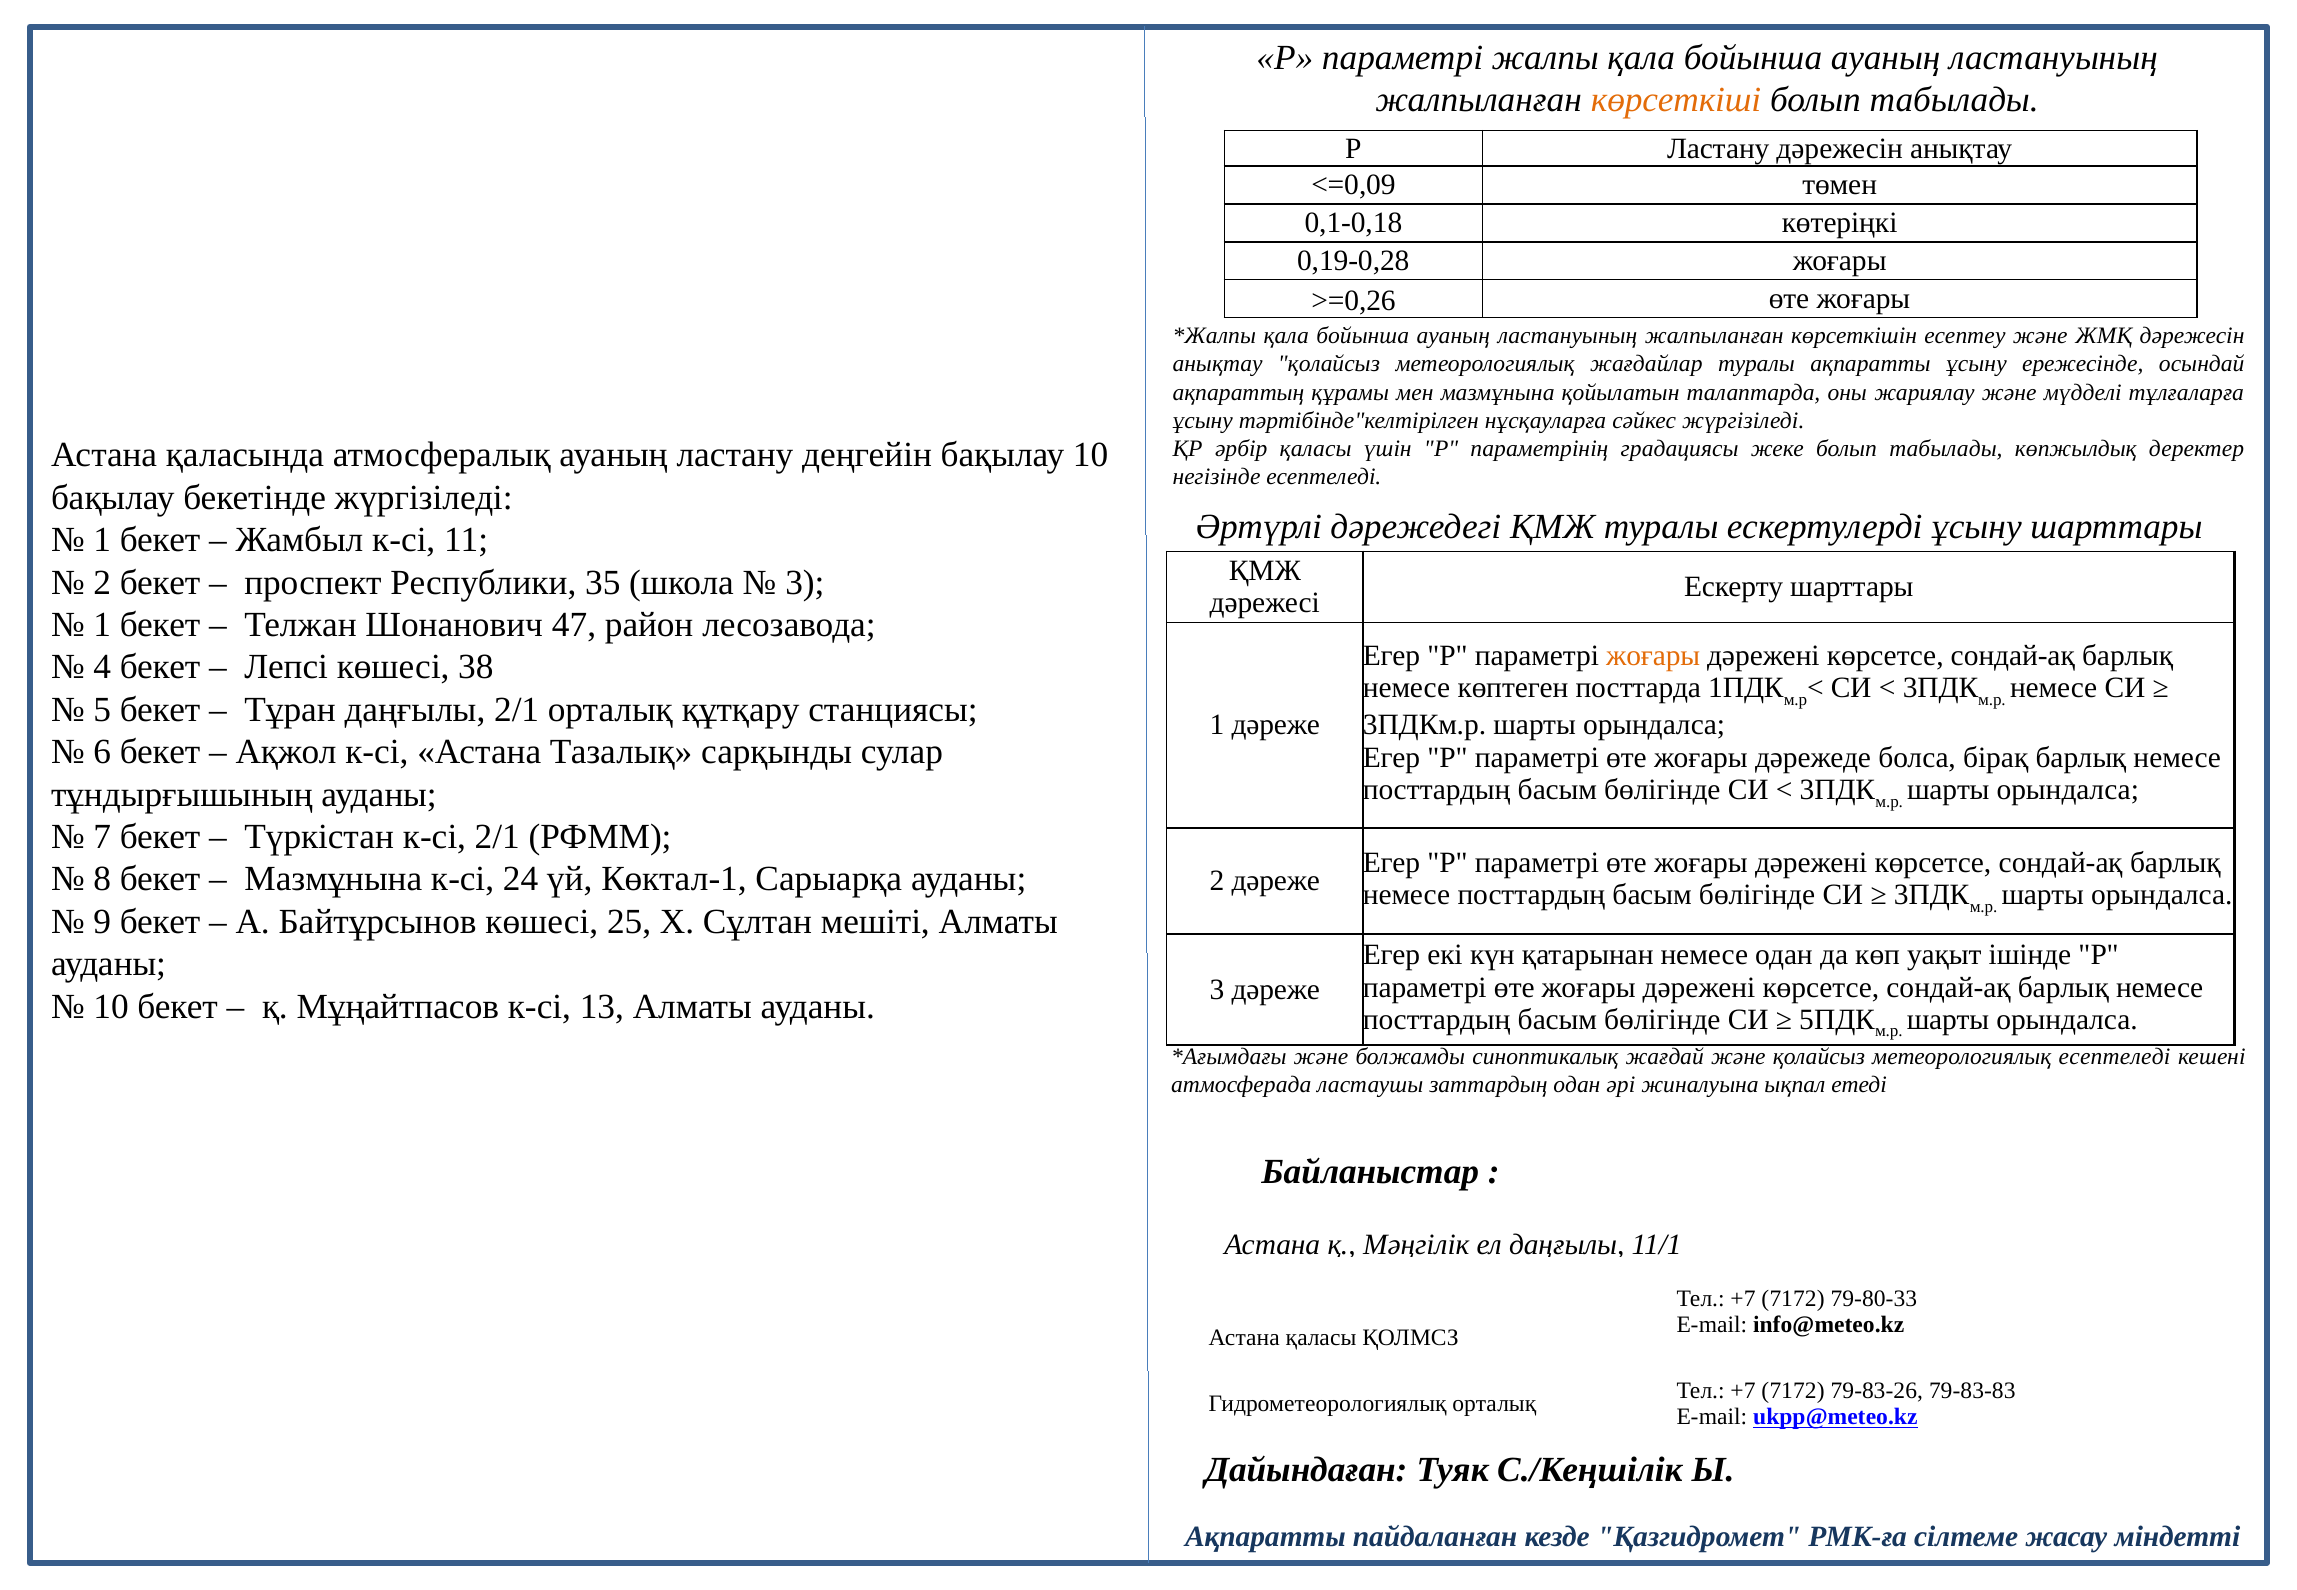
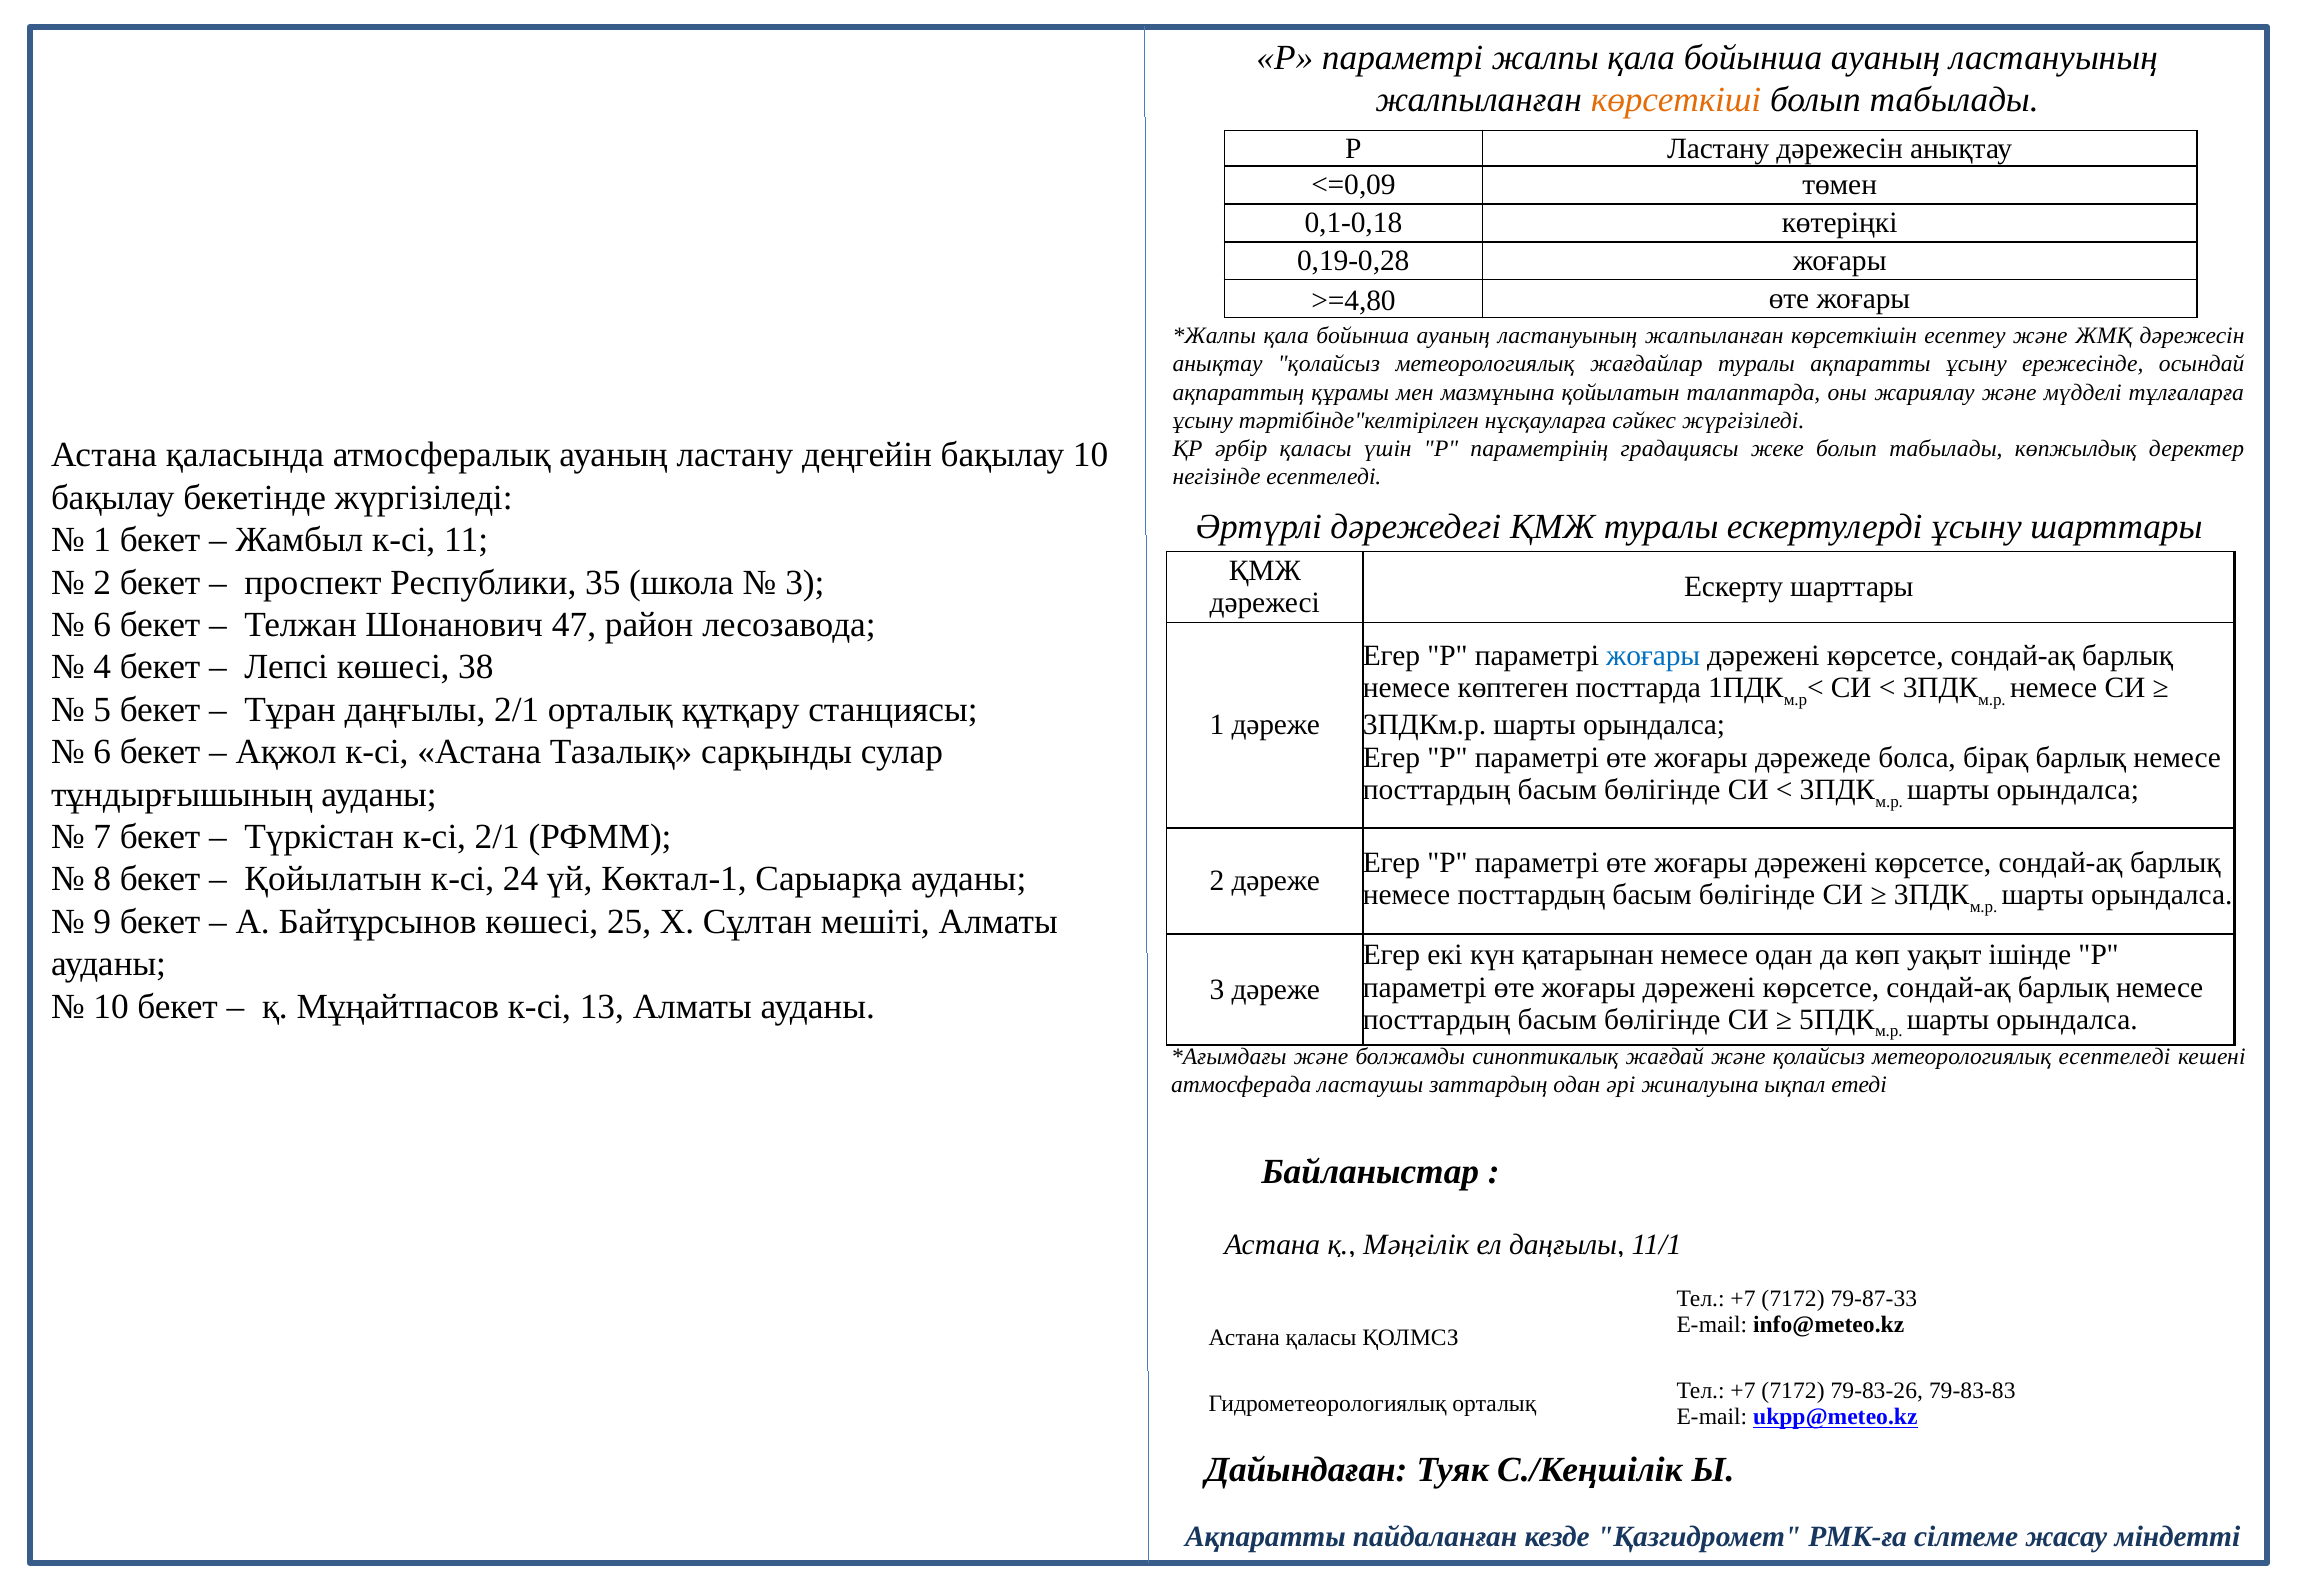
>=0,26: >=0,26 -> >=4,80 (1354, 301)
1: 1 -> 6 (102, 625)
жоғары colour: orange -> blue (1653, 656)
Мазмұнына: Мазмұнына -> Қойылатын (333, 879)
79-80-33: 79-80-33 -> 79-87-33 (1874, 1299)
